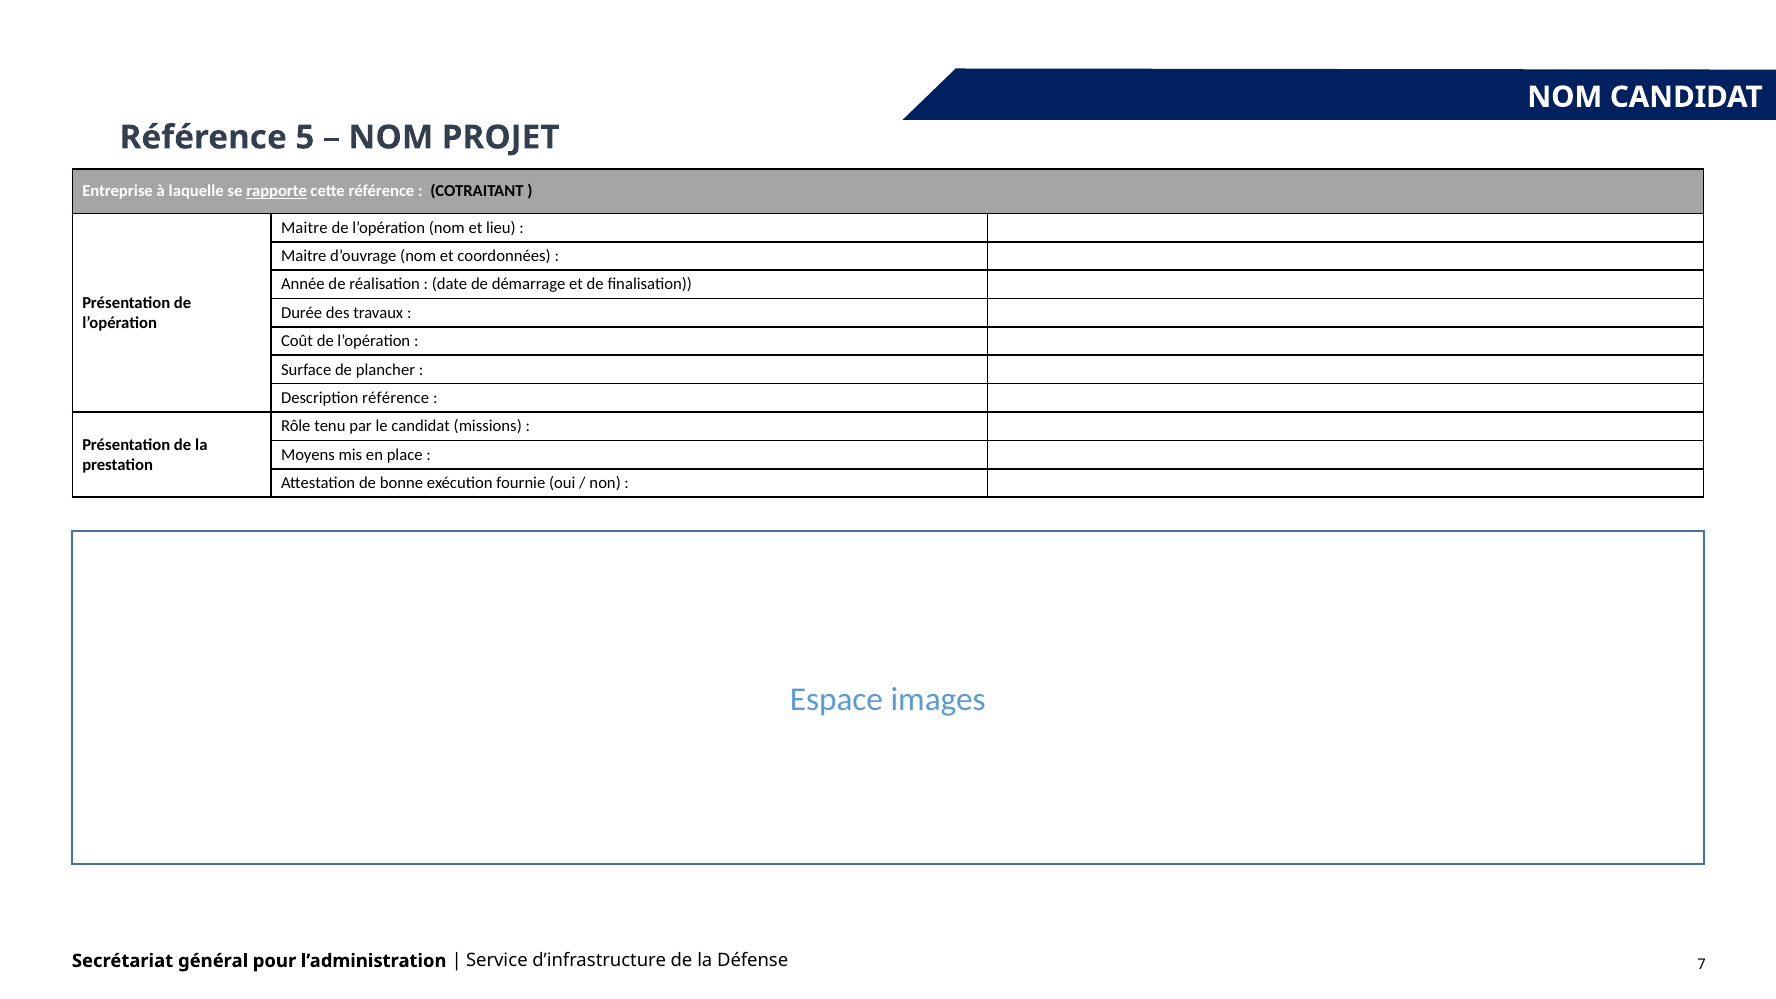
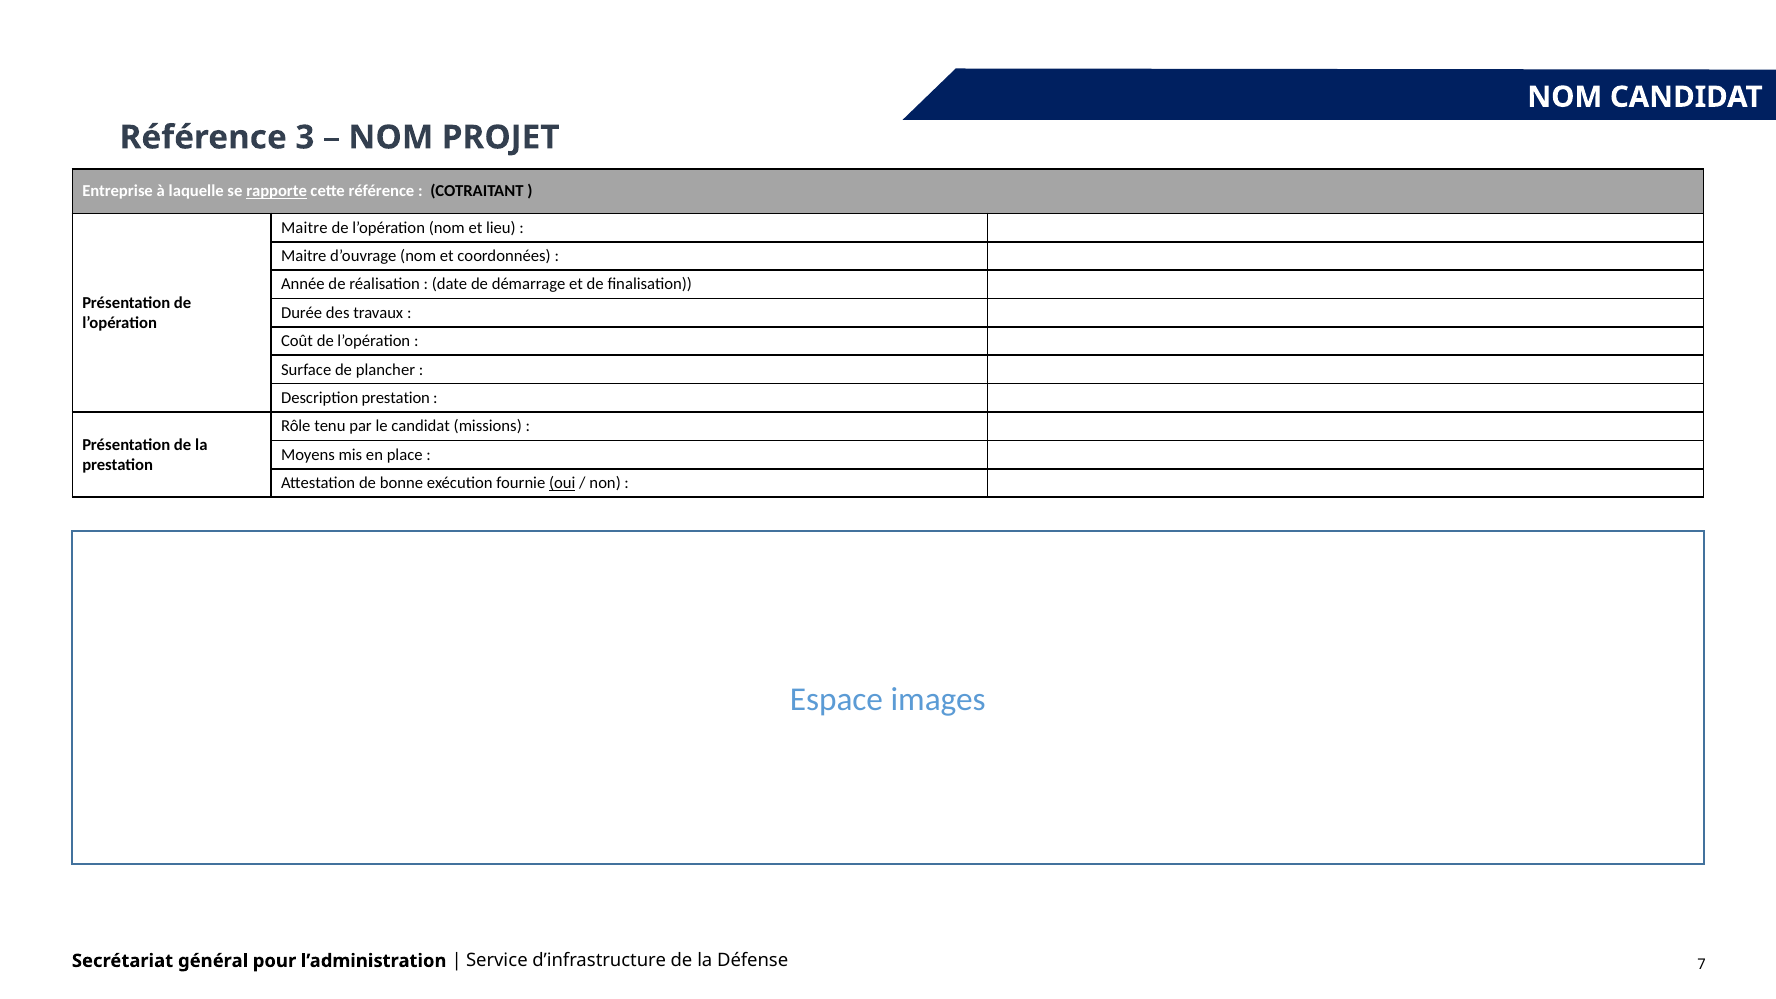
5: 5 -> 3 (305, 137)
Description référence: référence -> prestation (396, 398)
oui underline: none -> present (562, 483)
